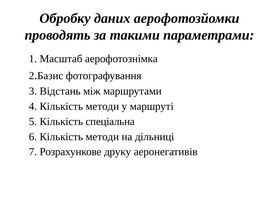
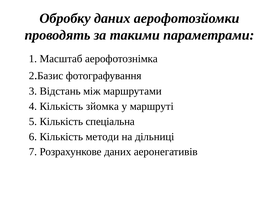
4 Кількість методи: методи -> зйомка (102, 106)
Розрахункове друку: друку -> даних (118, 152)
